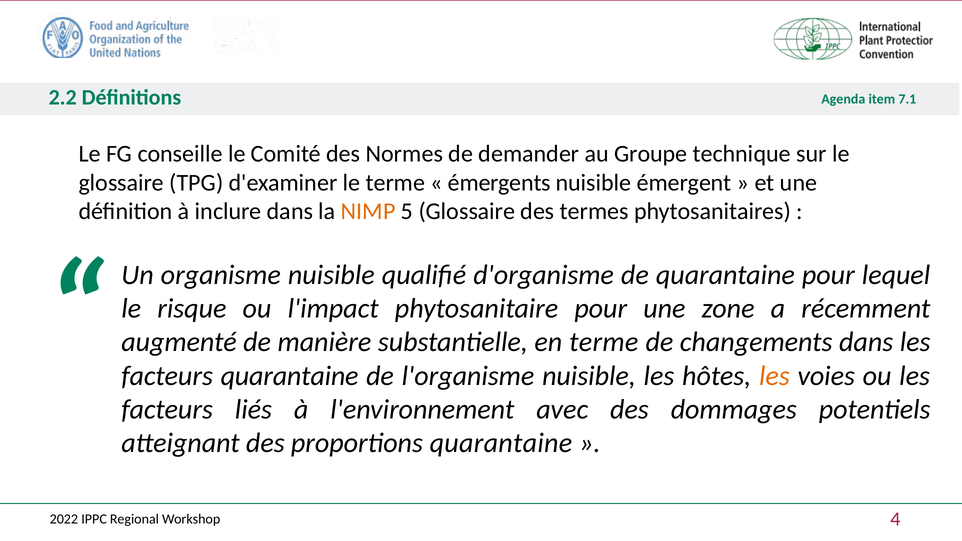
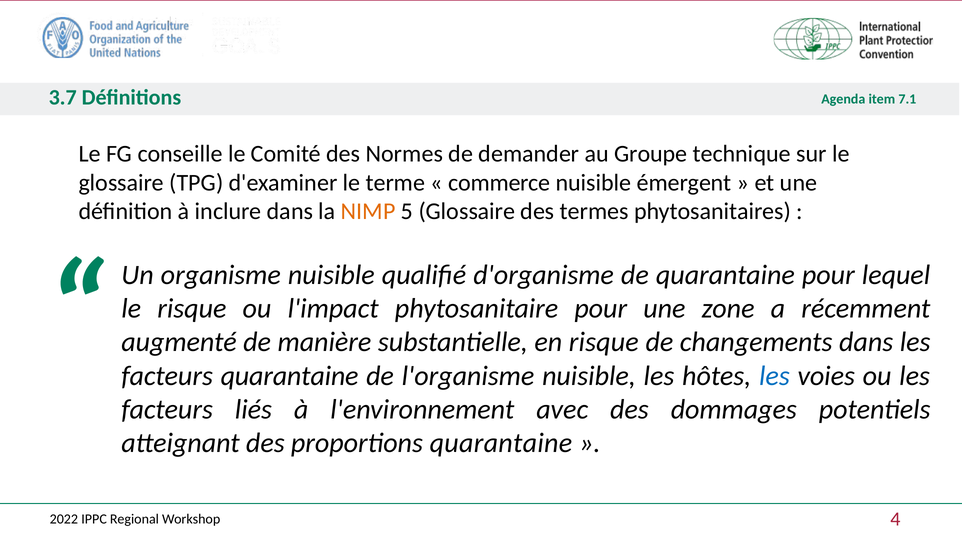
2.2: 2.2 -> 3.7 (63, 97)
émergents: émergents -> commerce (499, 183)
en terme: terme -> risque (604, 342)
les colour: orange -> blue (774, 376)
